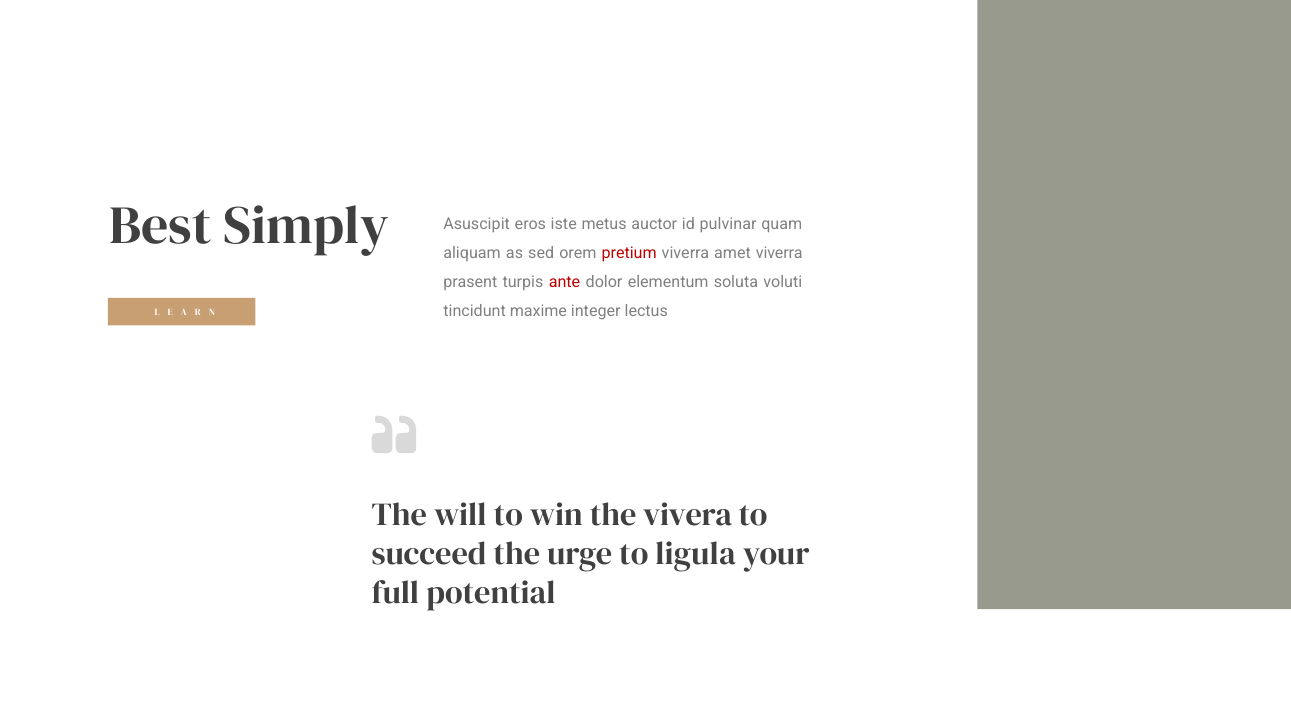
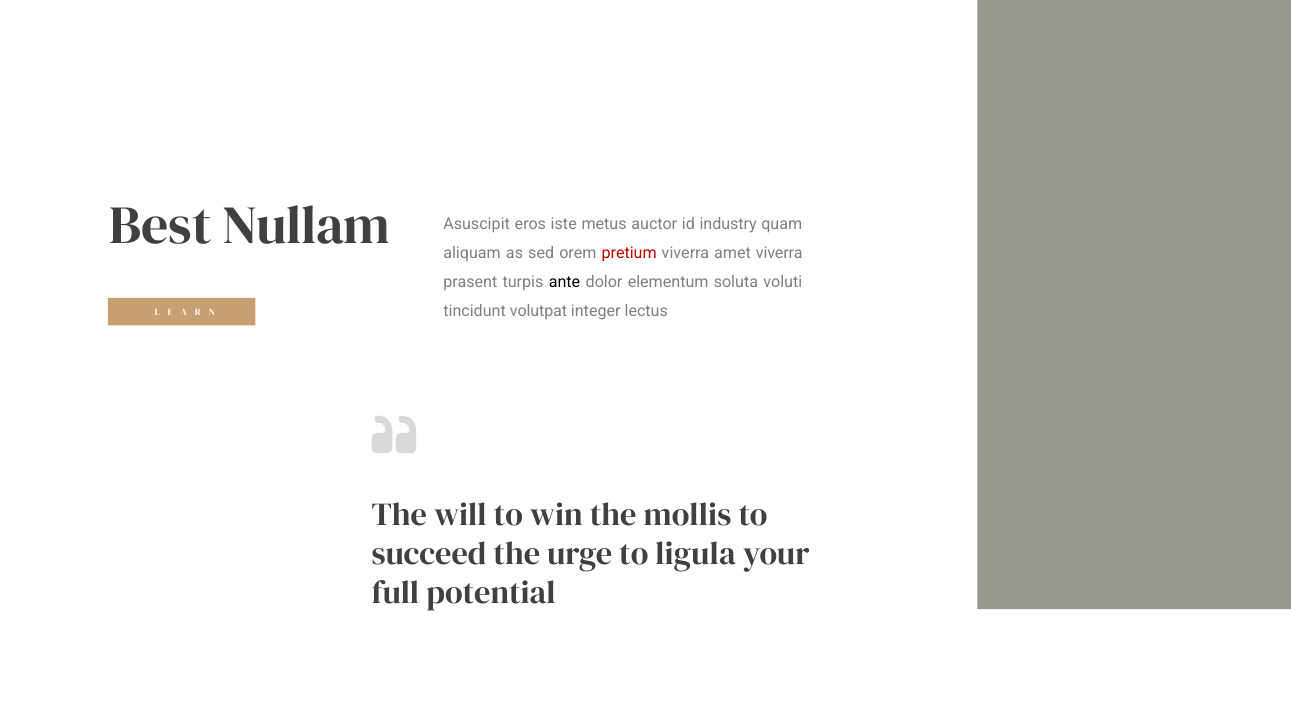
Simply: Simply -> Nullam (306, 226)
pulvinar: pulvinar -> industry (728, 224)
ante colour: red -> black (565, 282)
maxime: maxime -> volutpat (538, 311)
vivera: vivera -> mollis (687, 515)
